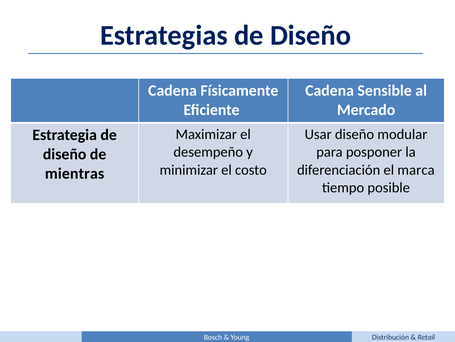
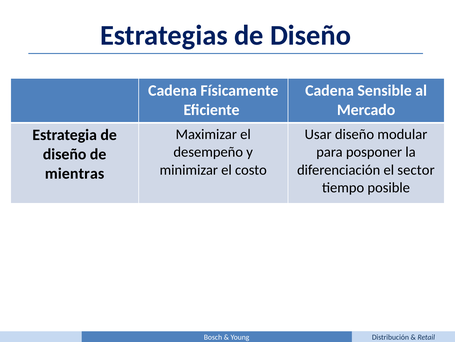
marca: marca -> sector (416, 170)
